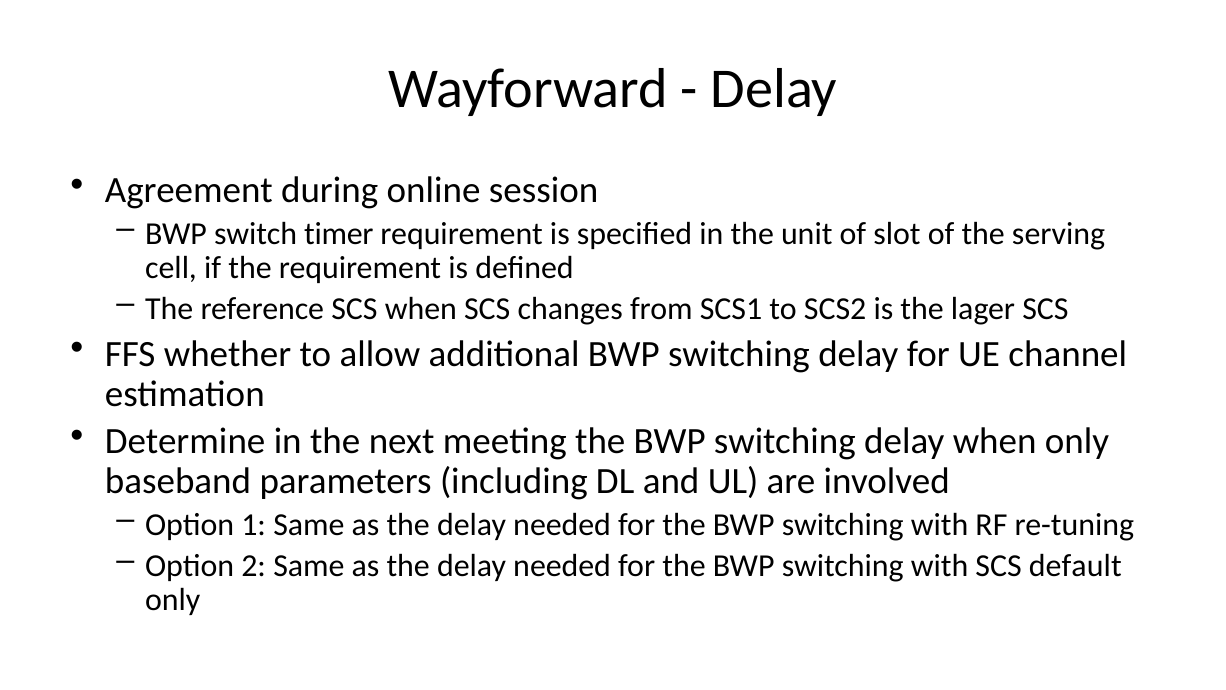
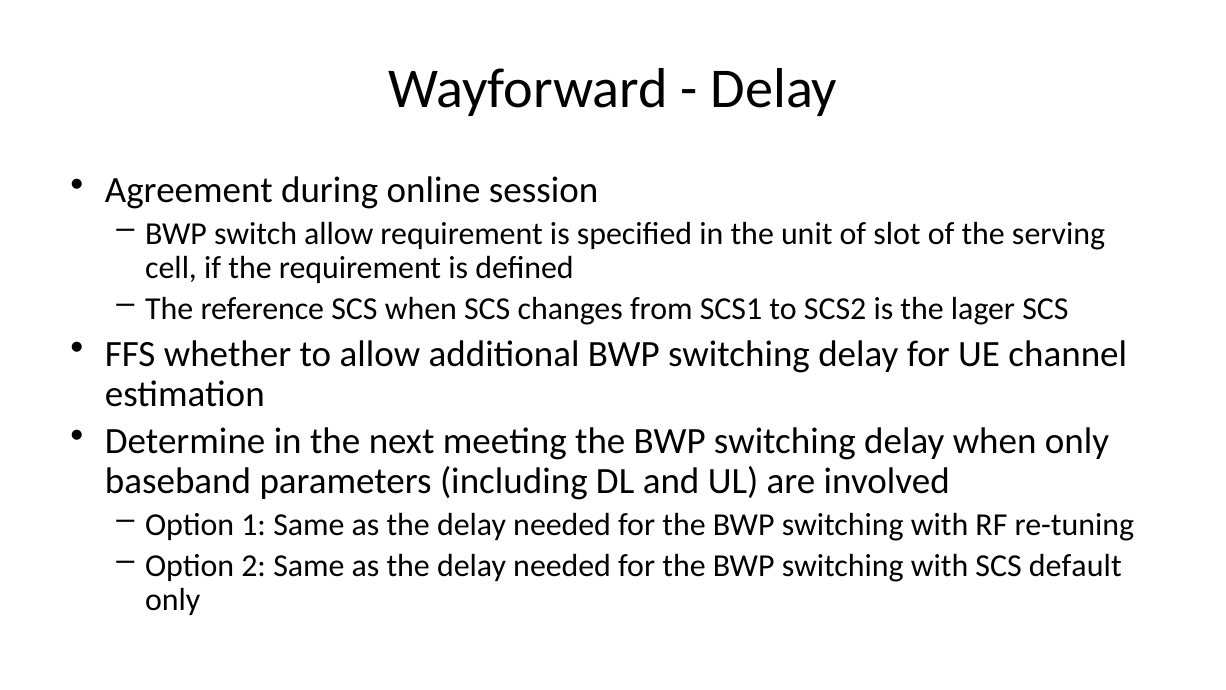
switch timer: timer -> allow (339, 233)
